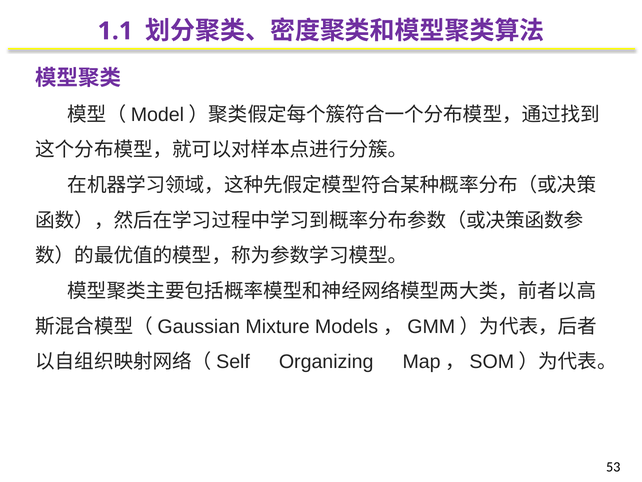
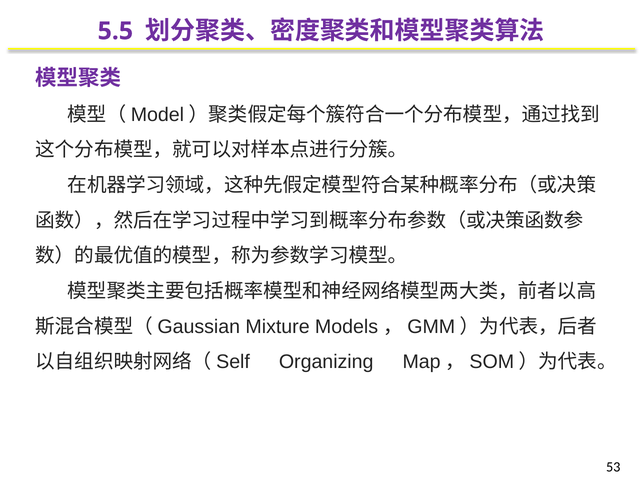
1.1: 1.1 -> 5.5 (115, 31)
